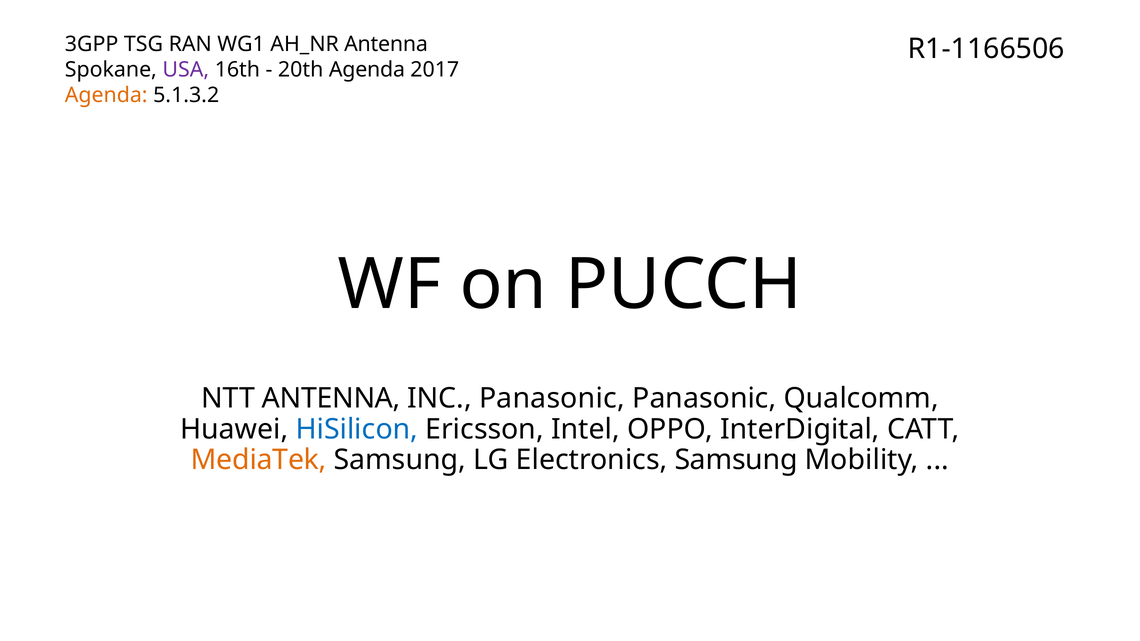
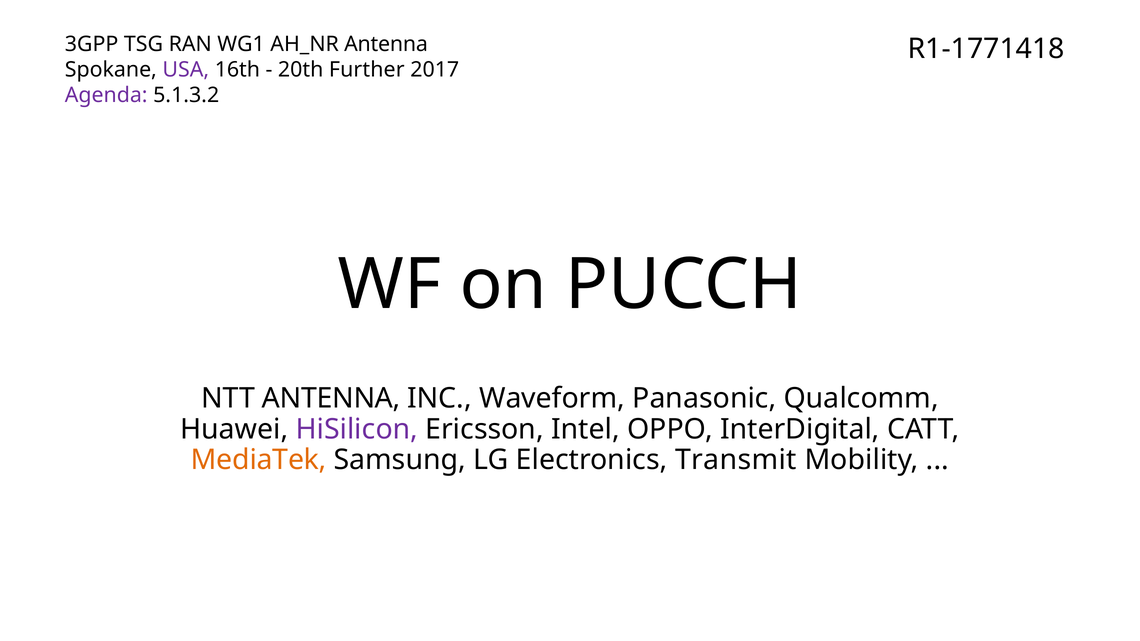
R1-1166506: R1-1166506 -> R1-1771418 (986, 49)
20th Agenda: Agenda -> Further (367, 70)
Agenda colour: orange -> purple (106, 95)
INC Panasonic: Panasonic -> Waveform (552, 399)
HiSilicon colour: blue -> purple (357, 429)
Electronics Samsung: Samsung -> Transmit (736, 460)
